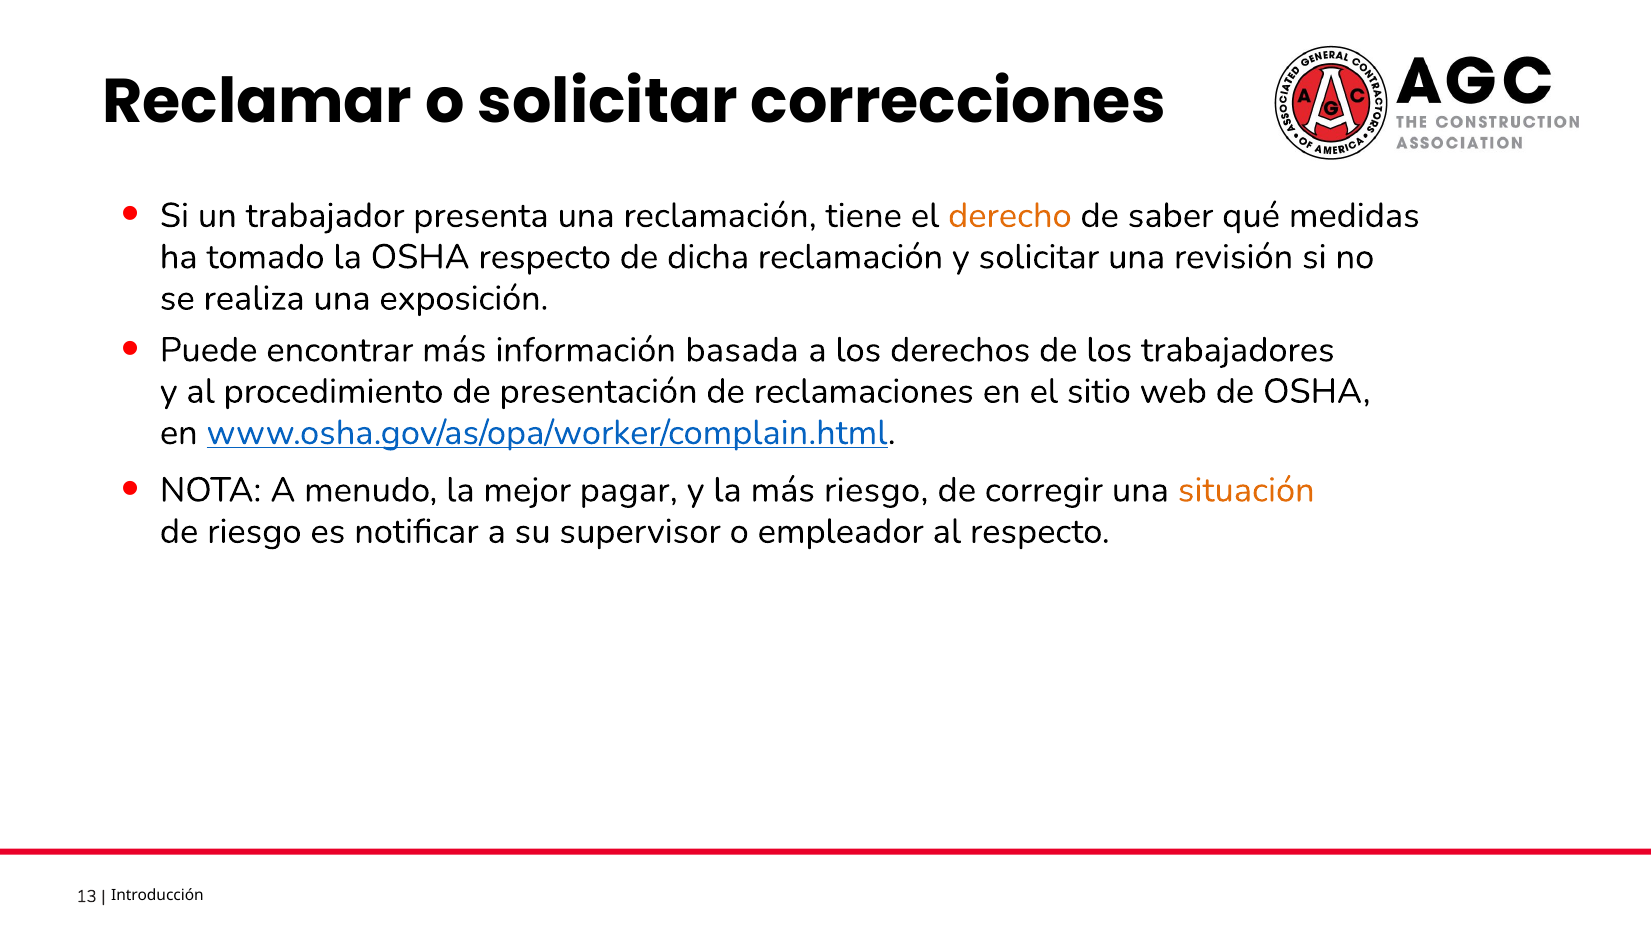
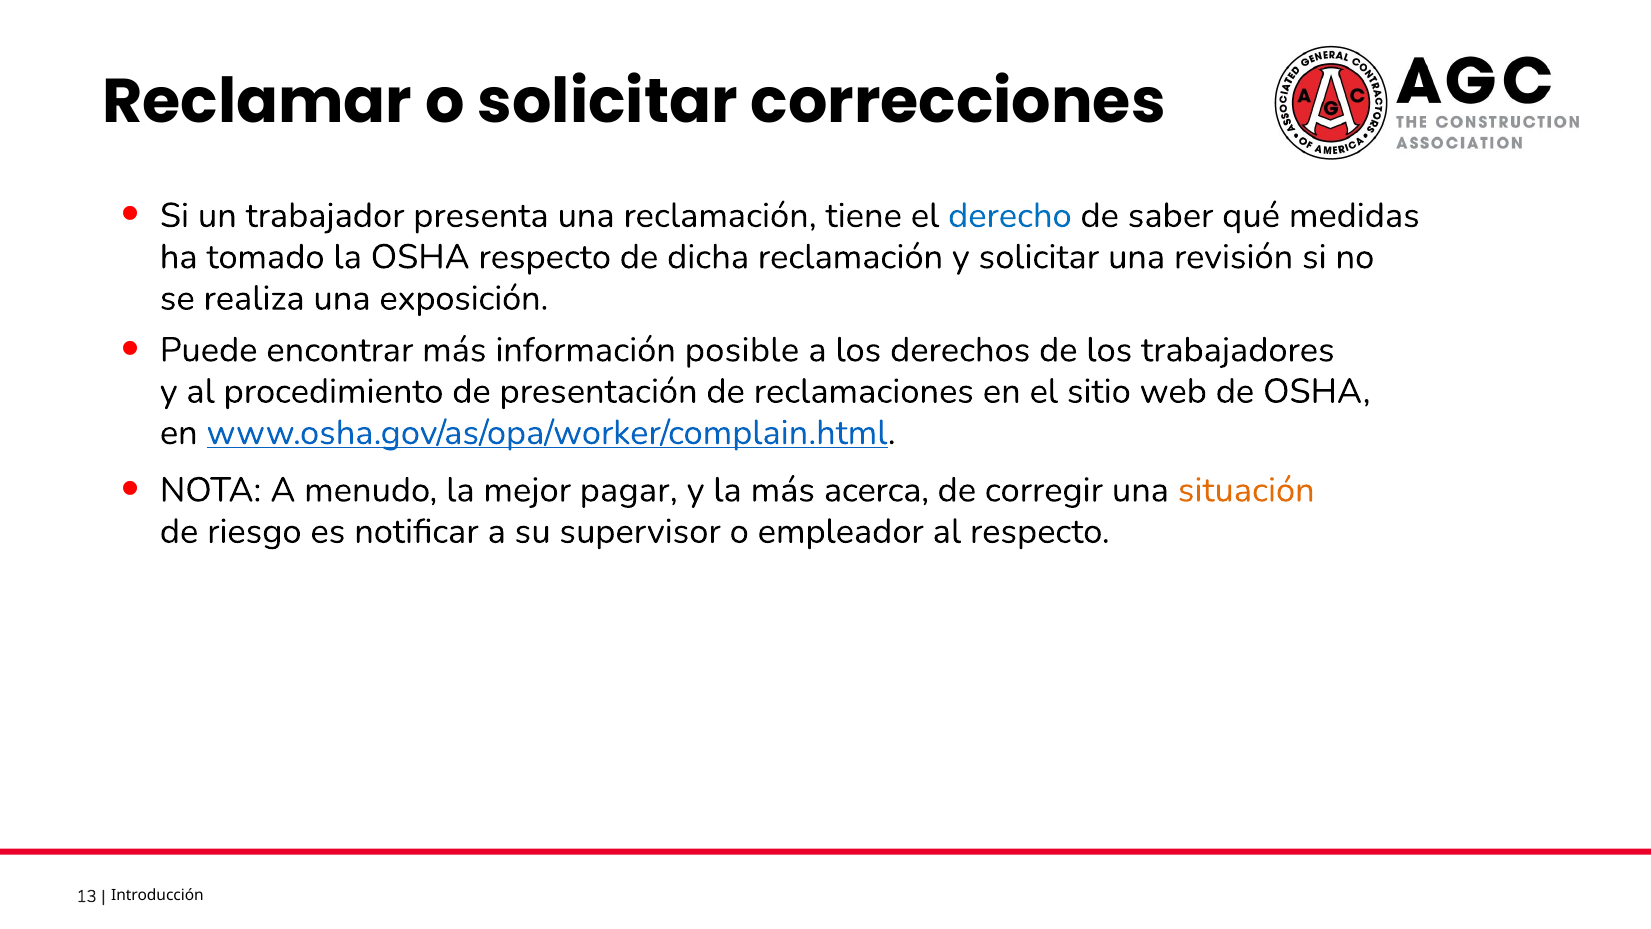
derecho colour: orange -> blue (1010, 215)
basada: basada -> posible (742, 350)
más riesgo: riesgo -> acerca (876, 490)
